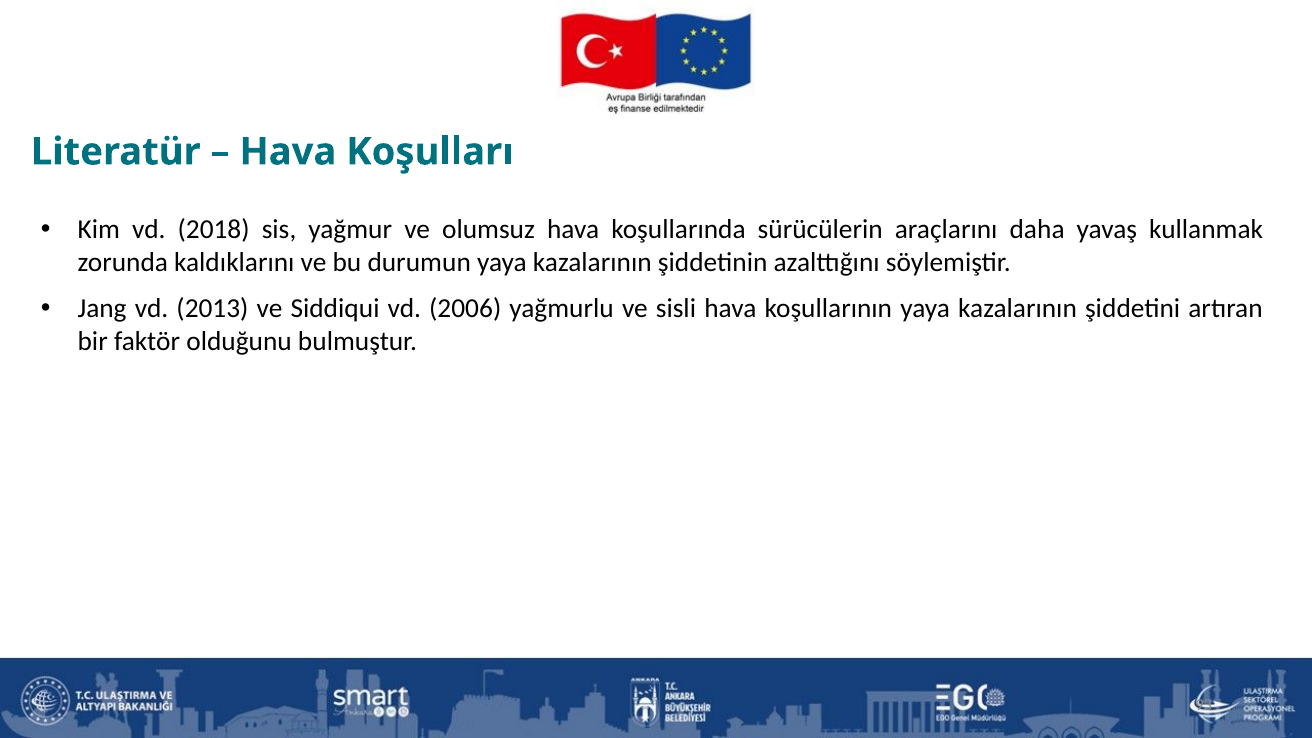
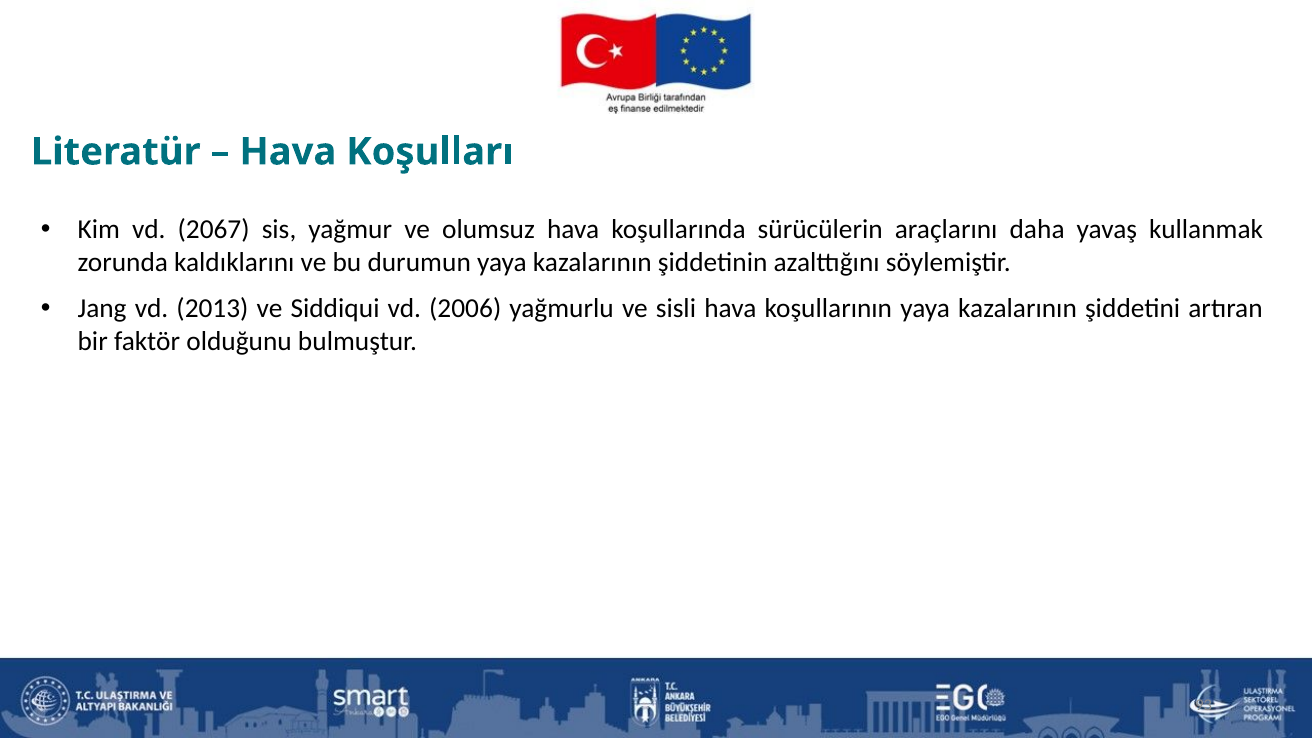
2018: 2018 -> 2067 (214, 230)
